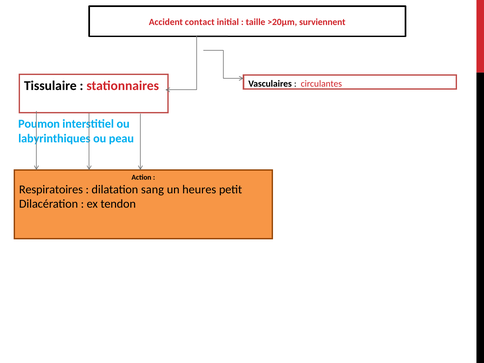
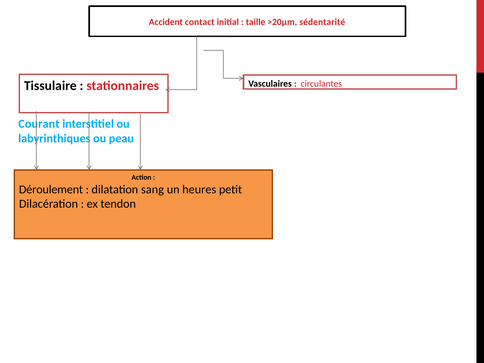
surviennent: surviennent -> sédentarité (322, 22)
Poumon: Poumon -> Courant (39, 124)
Respiratoires: Respiratoires -> Déroulement (51, 189)
